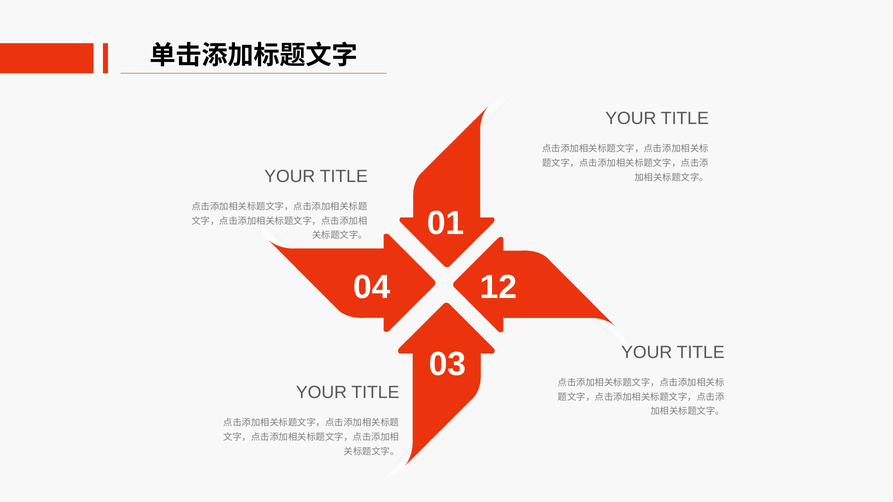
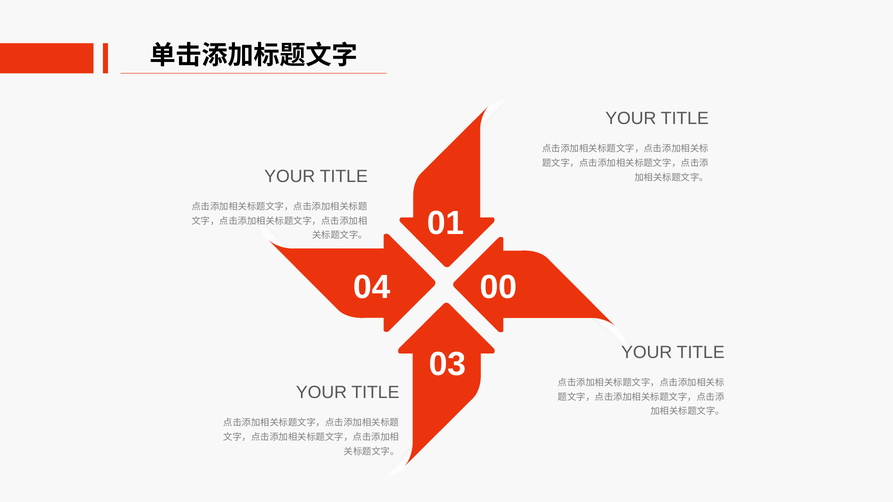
12: 12 -> 00 (498, 287)
